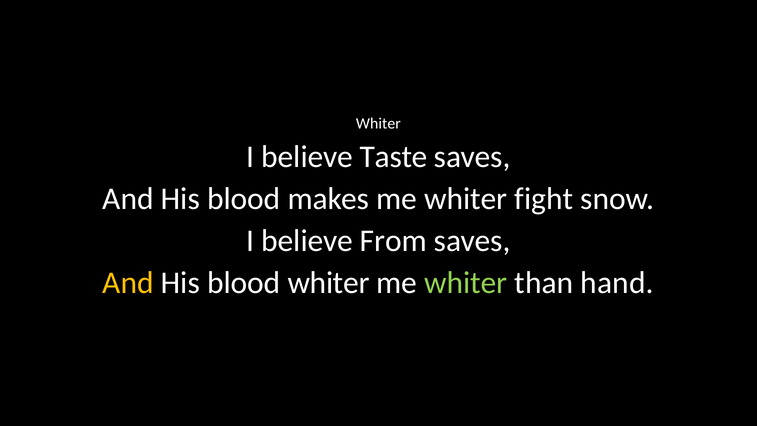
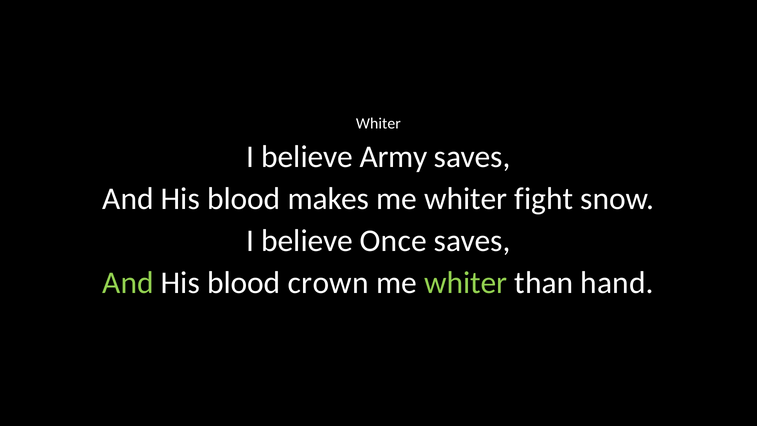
Taste: Taste -> Army (394, 157)
From: From -> Once (393, 241)
And colour: yellow -> light green (128, 283)
blood whiter: whiter -> crown (328, 283)
